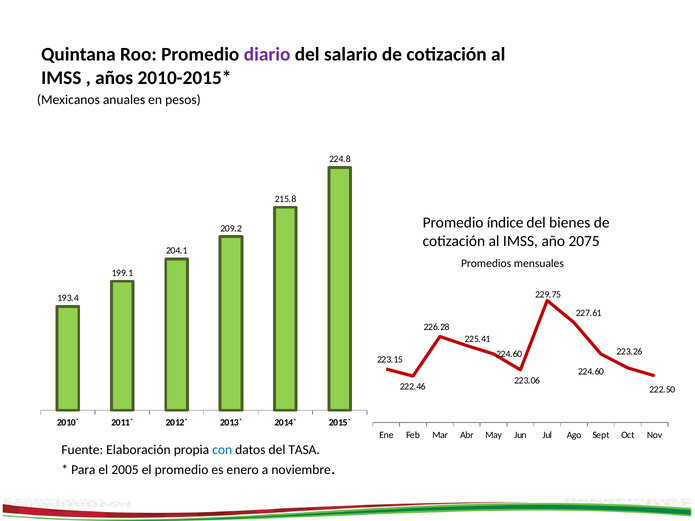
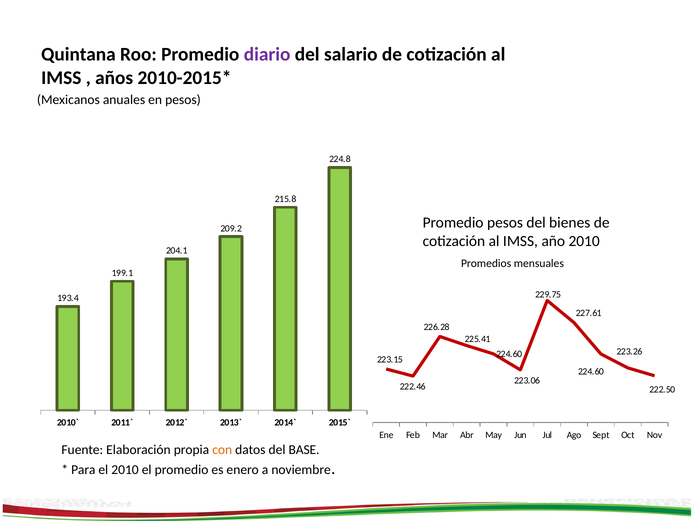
Promedio índice: índice -> pesos (505, 223)
año 2075: 2075 -> 2010 (584, 241)
con colour: blue -> orange (222, 450)
TASA: TASA -> BASE (304, 450)
el 2005: 2005 -> 2010 (125, 470)
